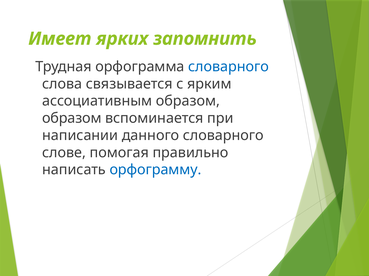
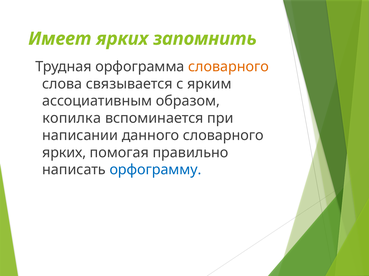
словарного colour: blue -> orange (229, 67)
образом: образом -> копилка (72, 119)
слове: слове -> ярких (64, 153)
